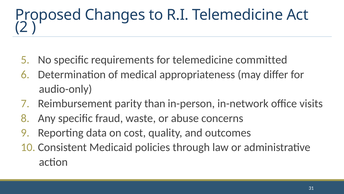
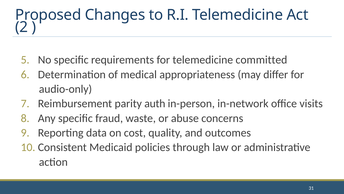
than: than -> auth (155, 103)
